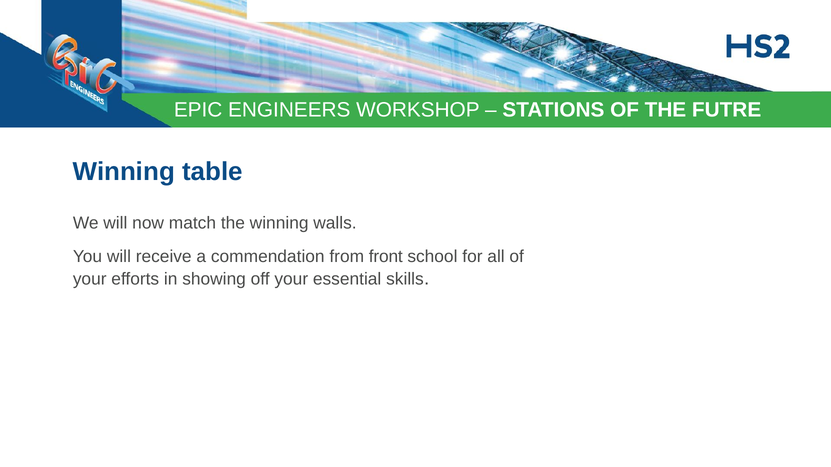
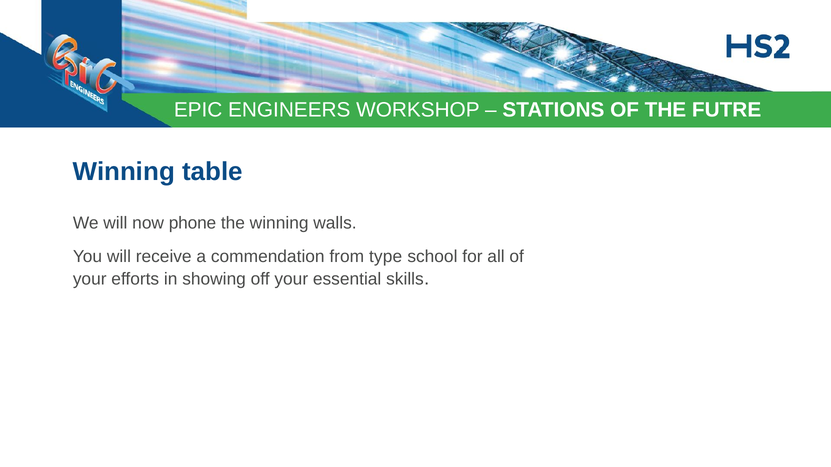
match: match -> phone (193, 223)
front: front -> type (386, 257)
